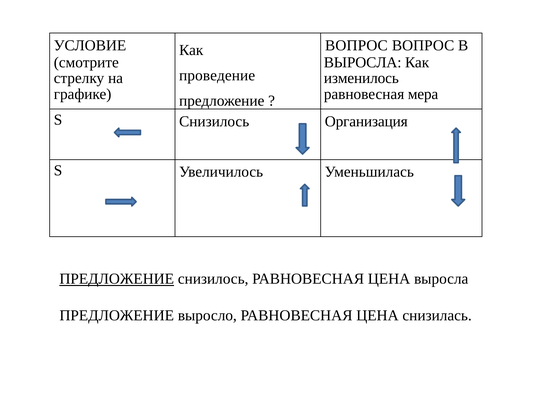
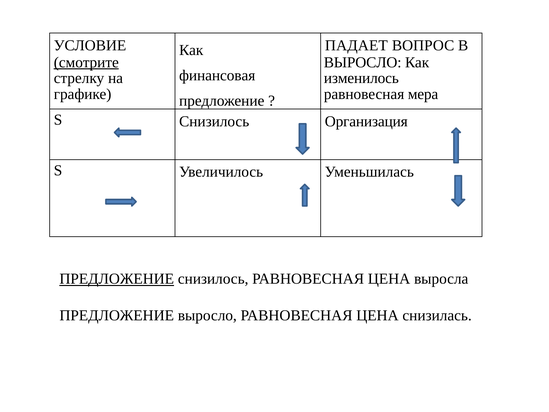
ВОПРОС: ВОПРОС -> ПАДАЕТ (356, 45)
смотрите underline: none -> present (86, 62)
ВЫРОСЛА: ВЫРОСЛА -> ВЫРОСЛО (363, 62)
проведение: проведение -> финансовая (217, 75)
